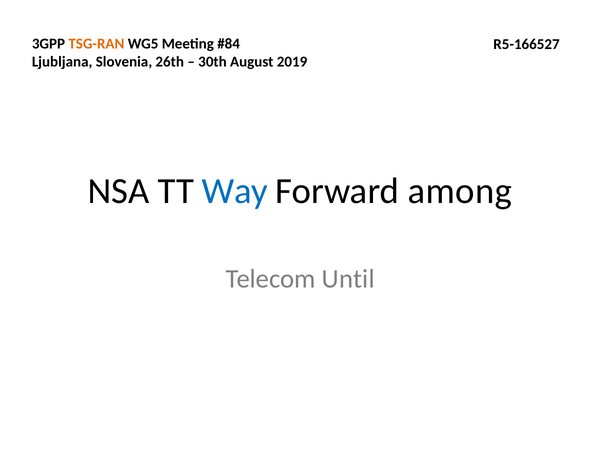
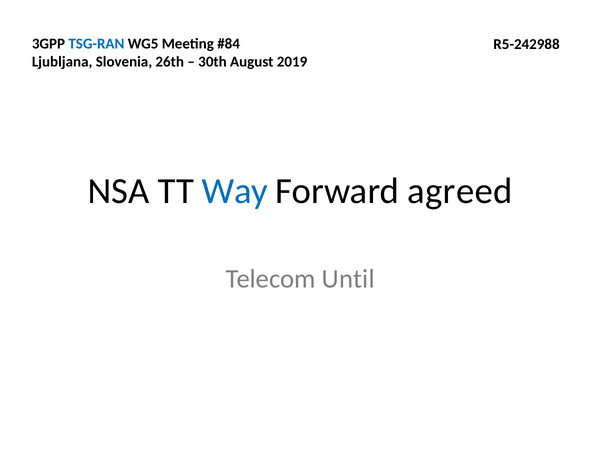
TSG-RAN colour: orange -> blue (96, 44)
R5-166527: R5-166527 -> R5-242988 (526, 44)
among: among -> agreed (460, 191)
